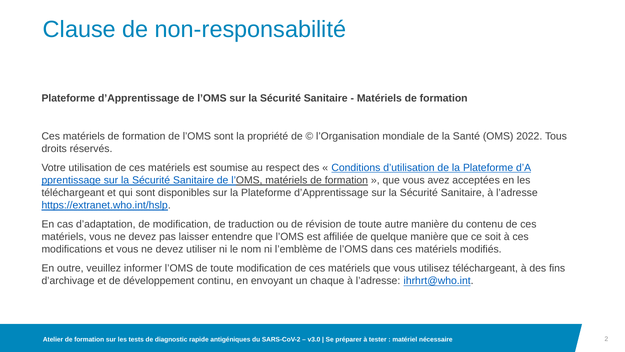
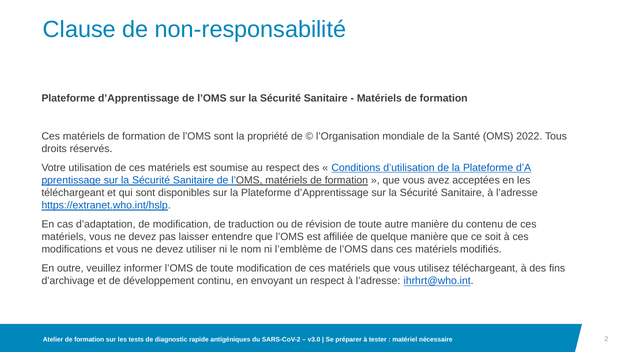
un chaque: chaque -> respect (327, 281)
